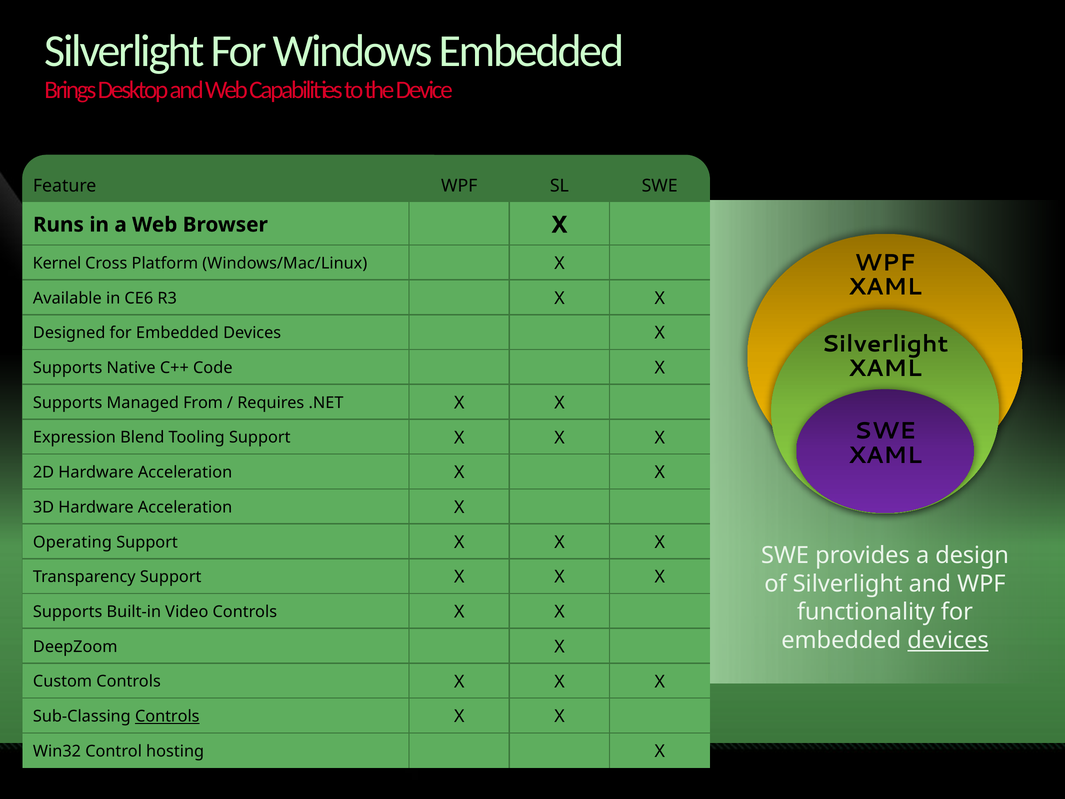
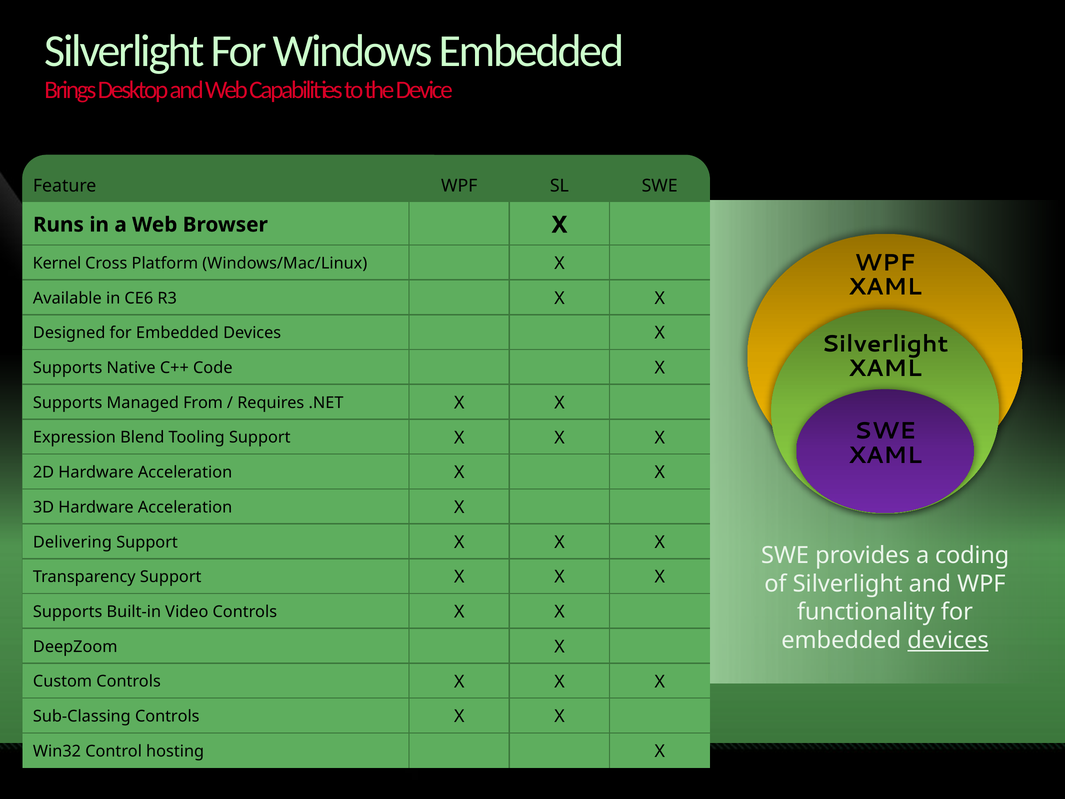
Operating: Operating -> Delivering (72, 542)
design: design -> coding (972, 555)
Controls underline: present -> none (167, 716)
